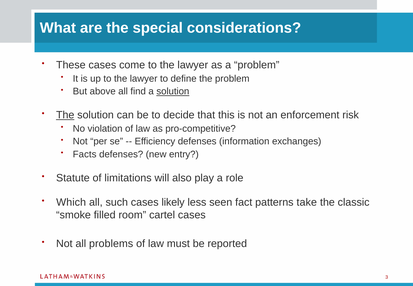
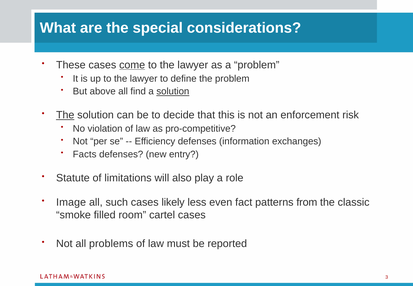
come underline: none -> present (132, 65)
Which: Which -> Image (71, 202)
seen: seen -> even (221, 202)
take: take -> from (307, 202)
